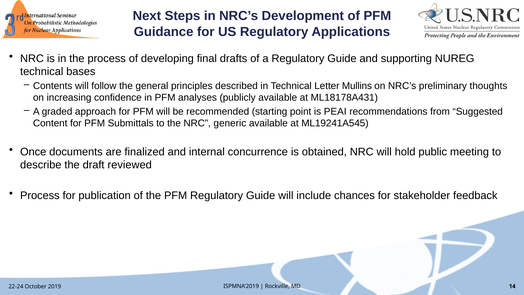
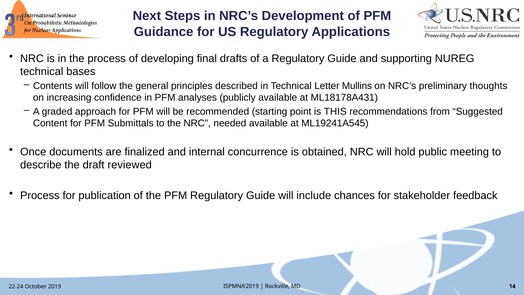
PEAI: PEAI -> THIS (335, 111)
generic: generic -> needed (230, 123)
